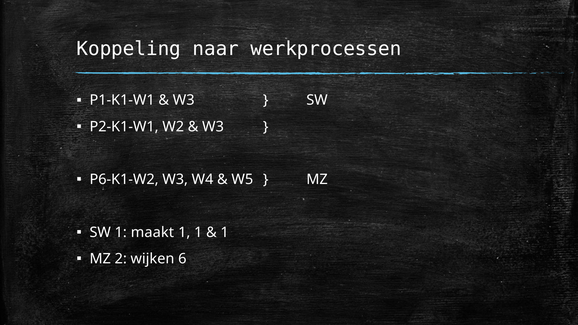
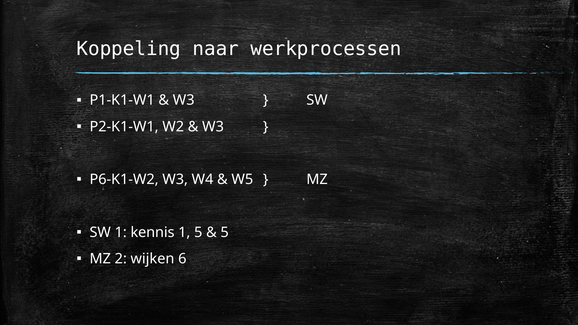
maakt: maakt -> kennis (153, 232)
1 1: 1 -> 5 (198, 232)
1: 1 -> 5 (225, 232)
